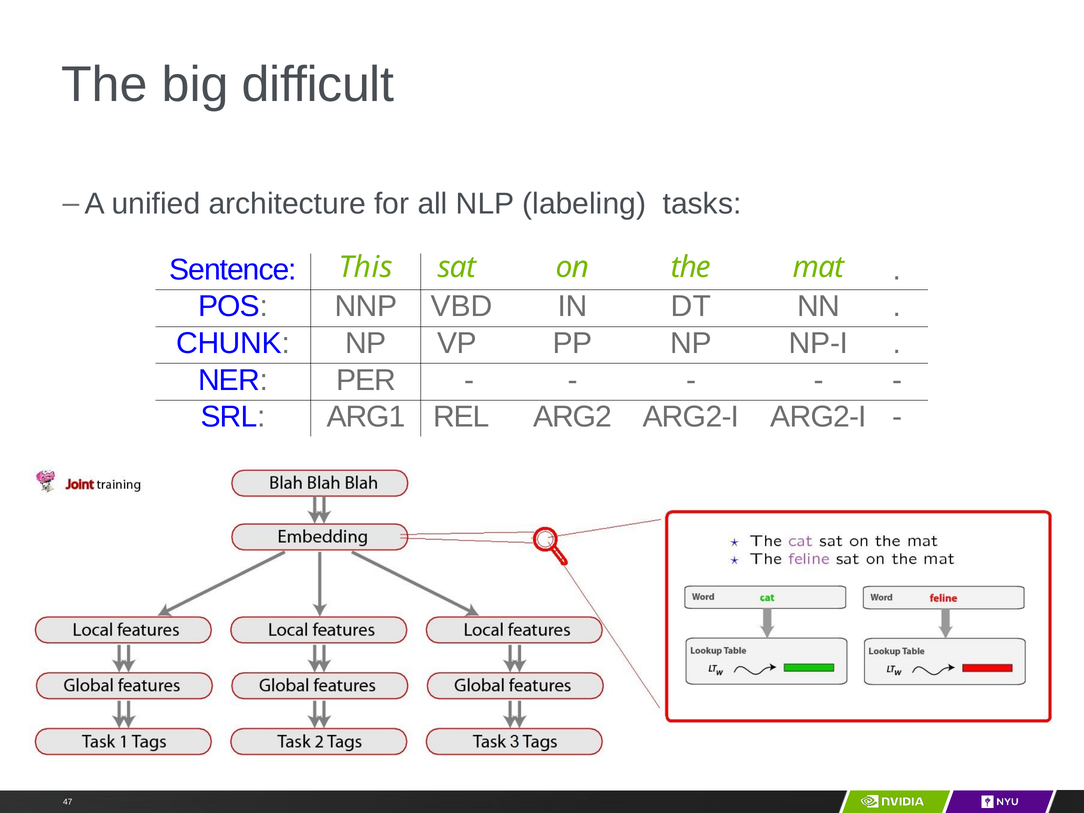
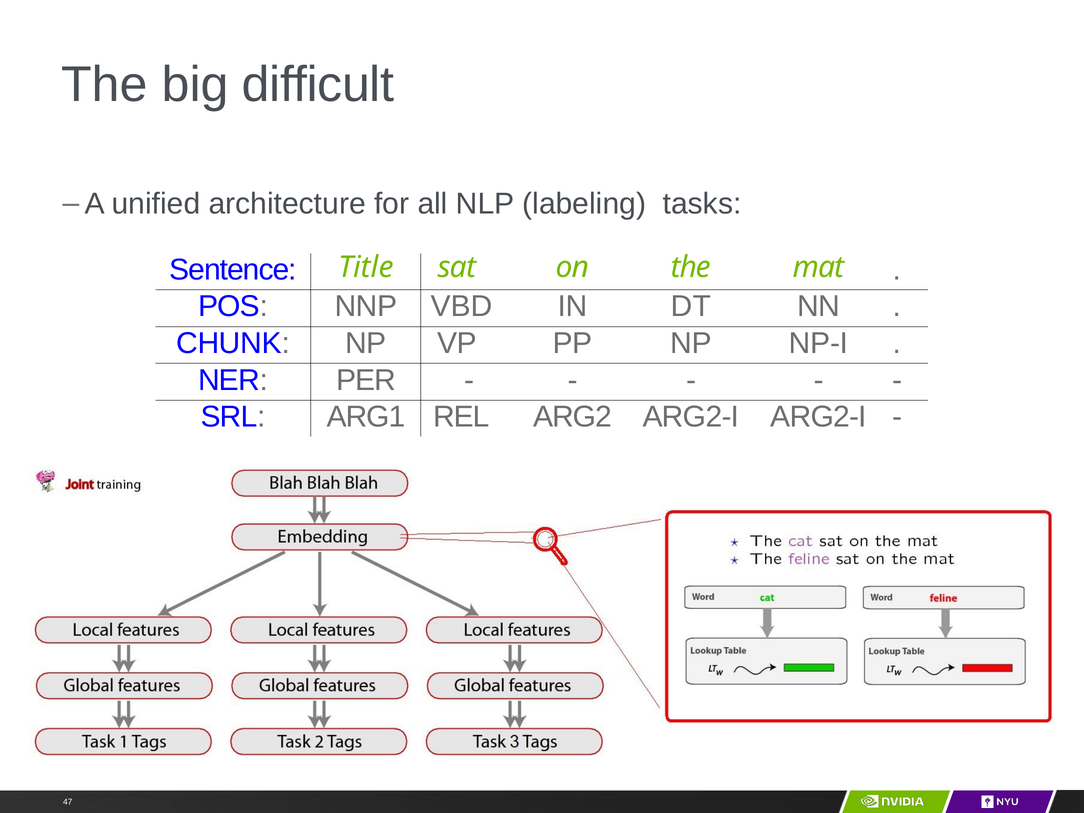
This: This -> Title (366, 267)
